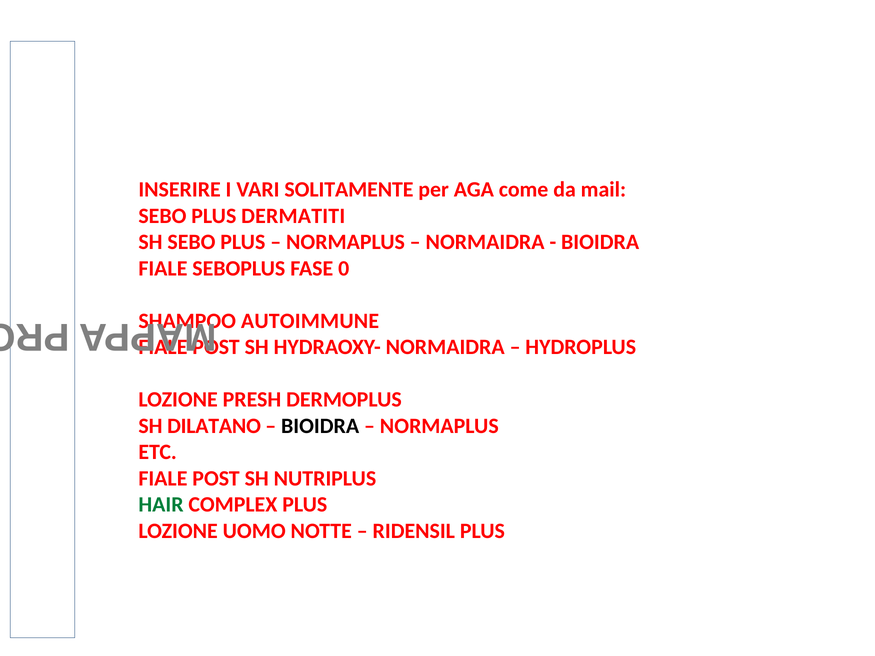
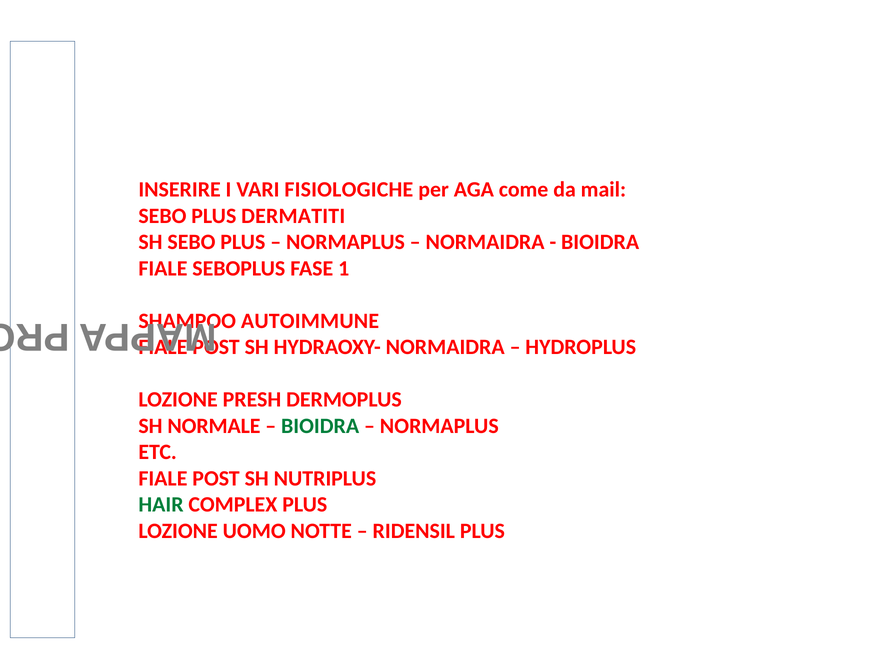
SOLITAMENTE: SOLITAMENTE -> FISIOLOGICHE (349, 190)
0: 0 -> 1 (344, 269)
DILATANO: DILATANO -> NORMALE (214, 426)
BIOIDRA colour: black -> green (320, 426)
